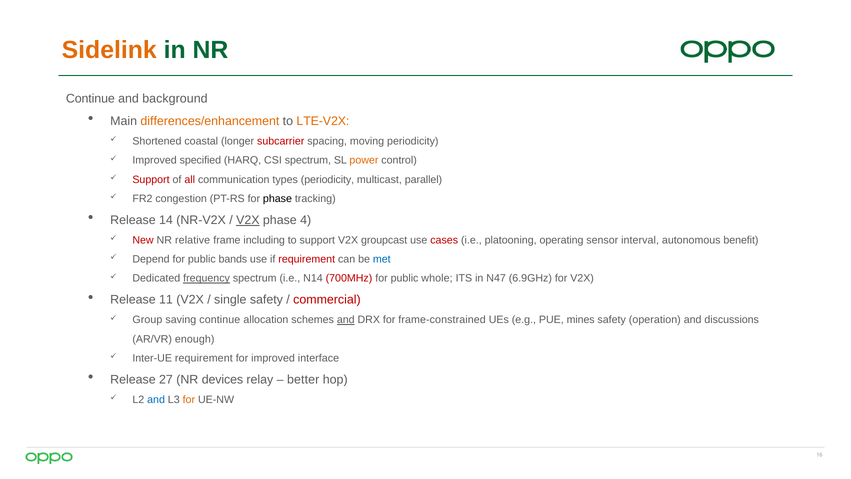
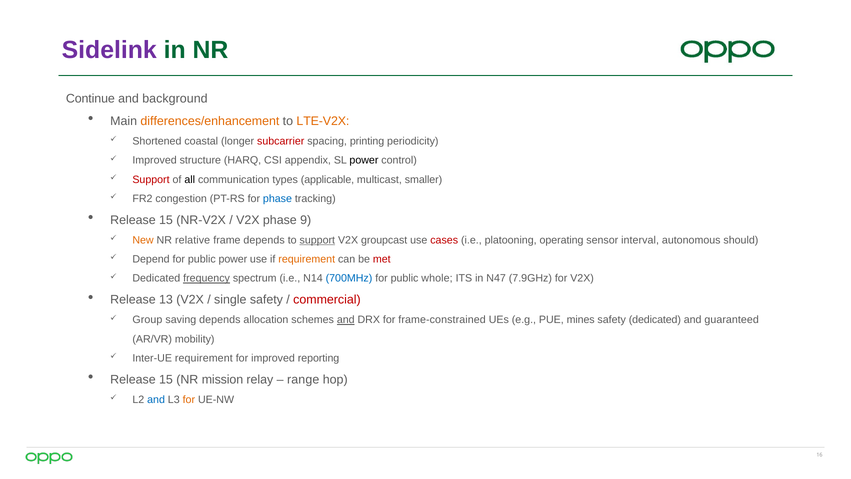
Sidelink colour: orange -> purple (109, 50)
moving: moving -> printing (367, 141)
specified: specified -> structure (200, 160)
CSI spectrum: spectrum -> appendix (308, 160)
power colour: orange -> black (364, 160)
all colour: red -> black (190, 179)
types periodicity: periodicity -> applicable (327, 179)
parallel: parallel -> smaller (424, 179)
phase colour: black -> blue (277, 199)
14: 14 -> 15 (166, 220)
V2X underline: present -> none (248, 220)
4: 4 -> 9 (306, 220)
New colour: red -> orange (143, 240)
frame including: including -> depends (264, 240)
support underline: none -> present (317, 240)
benefit: benefit -> should (741, 240)
public bands: bands -> power (233, 259)
requirement colour: red -> orange (307, 259)
met colour: blue -> red (382, 259)
700MHz colour: red -> blue (349, 278)
6.9GHz: 6.9GHz -> 7.9GHz (530, 278)
11: 11 -> 13 (166, 300)
saving continue: continue -> depends (220, 320)
safety operation: operation -> dedicated (655, 320)
discussions: discussions -> guaranteed (732, 320)
enough: enough -> mobility (195, 339)
interface: interface -> reporting (319, 358)
27: 27 -> 15 (166, 379)
devices: devices -> mission (222, 379)
better: better -> range (303, 379)
